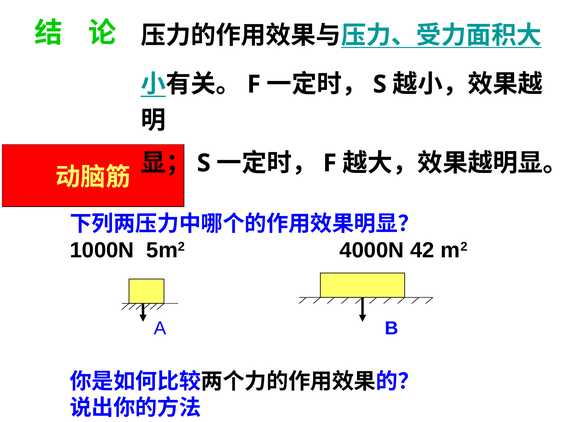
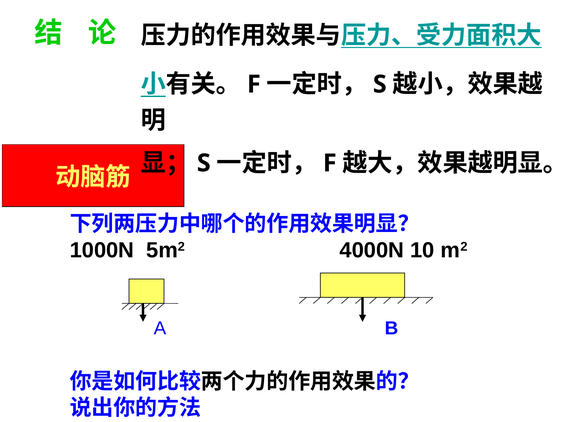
42: 42 -> 10 (422, 250)
